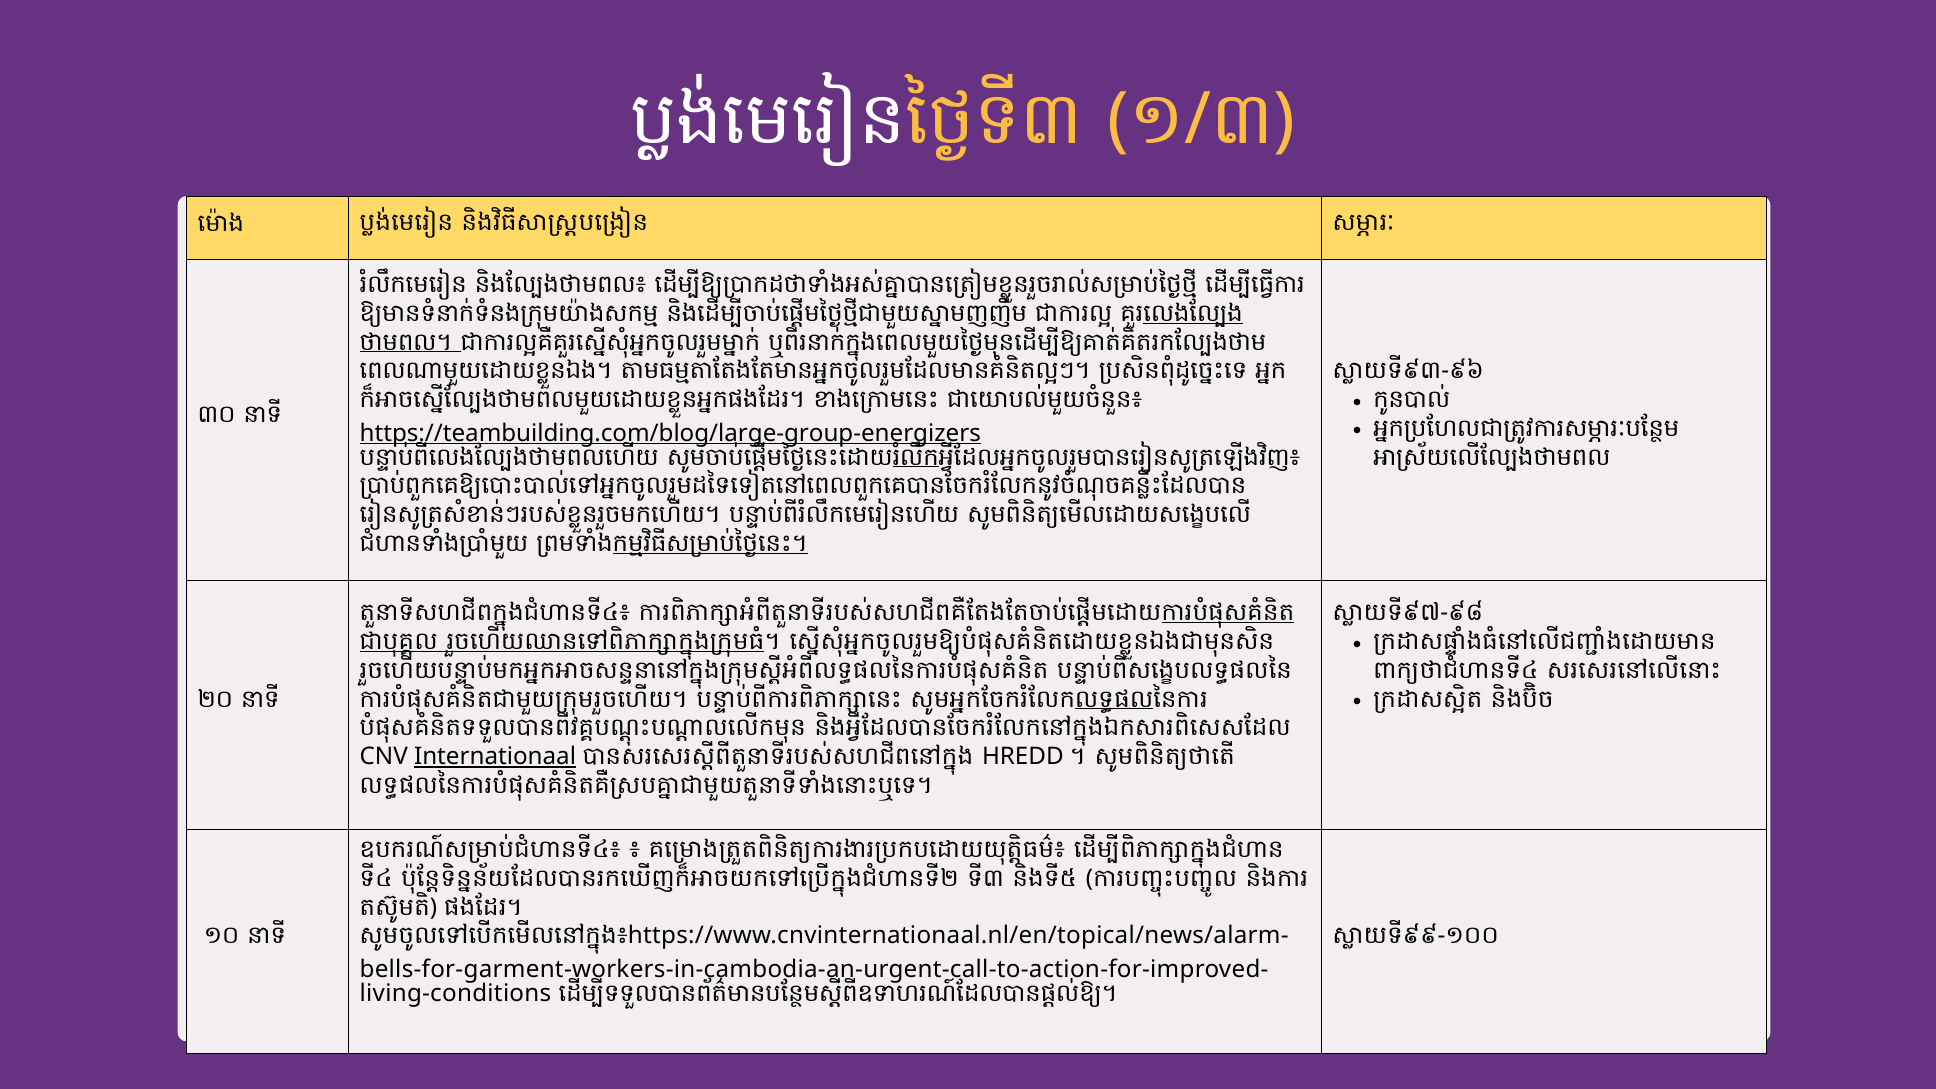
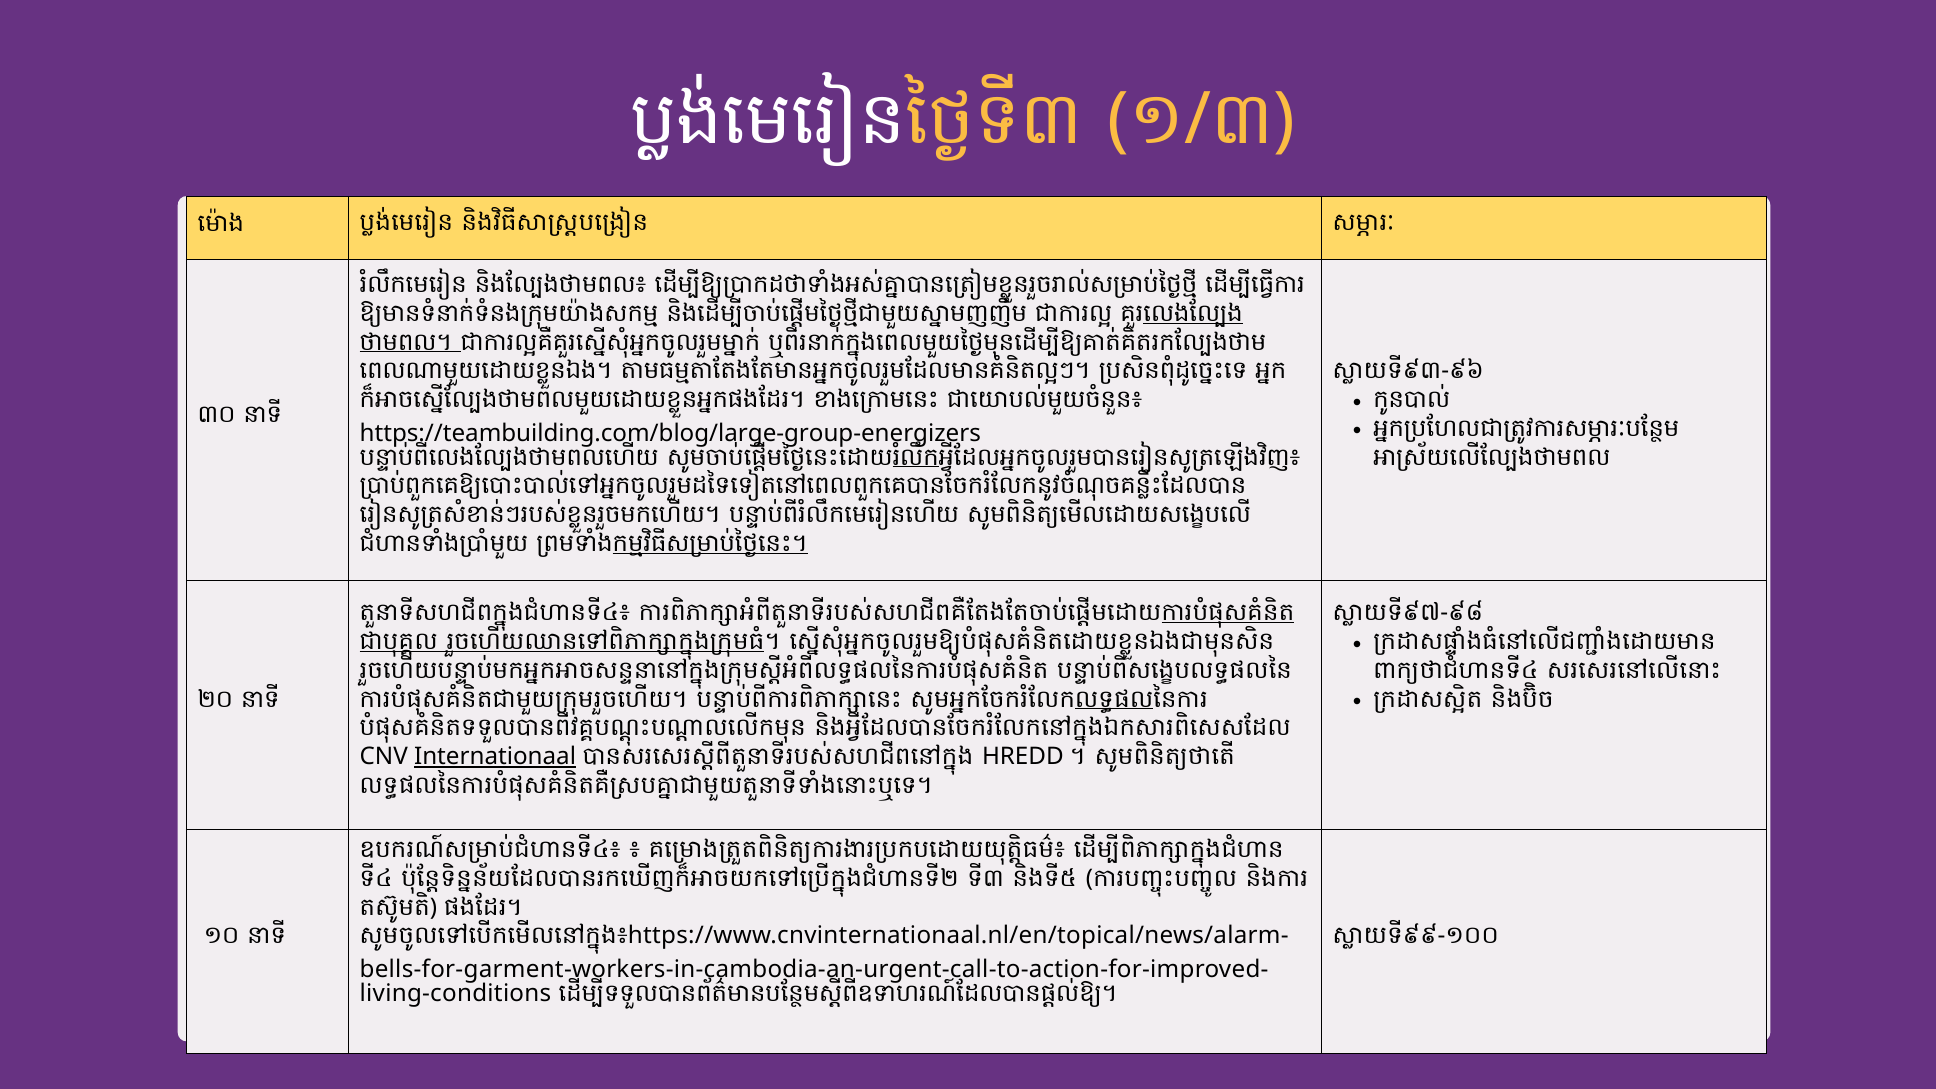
https://teambuilding.com/blog/large-group-energizers underline: present -> none (670, 433)
